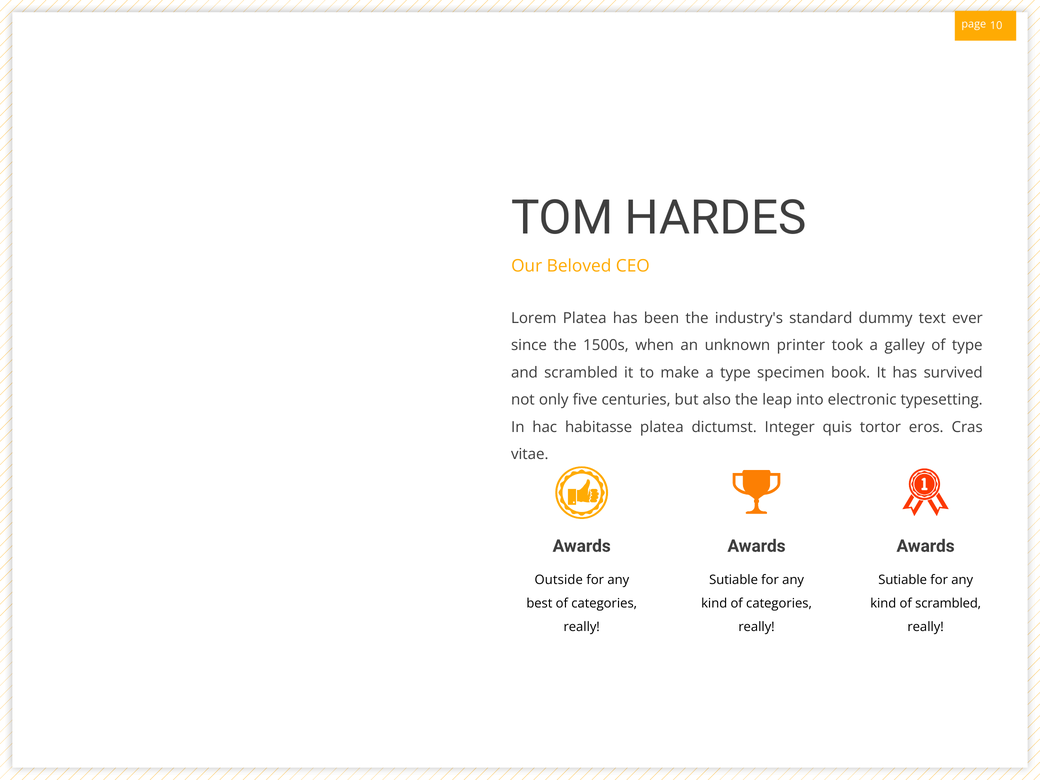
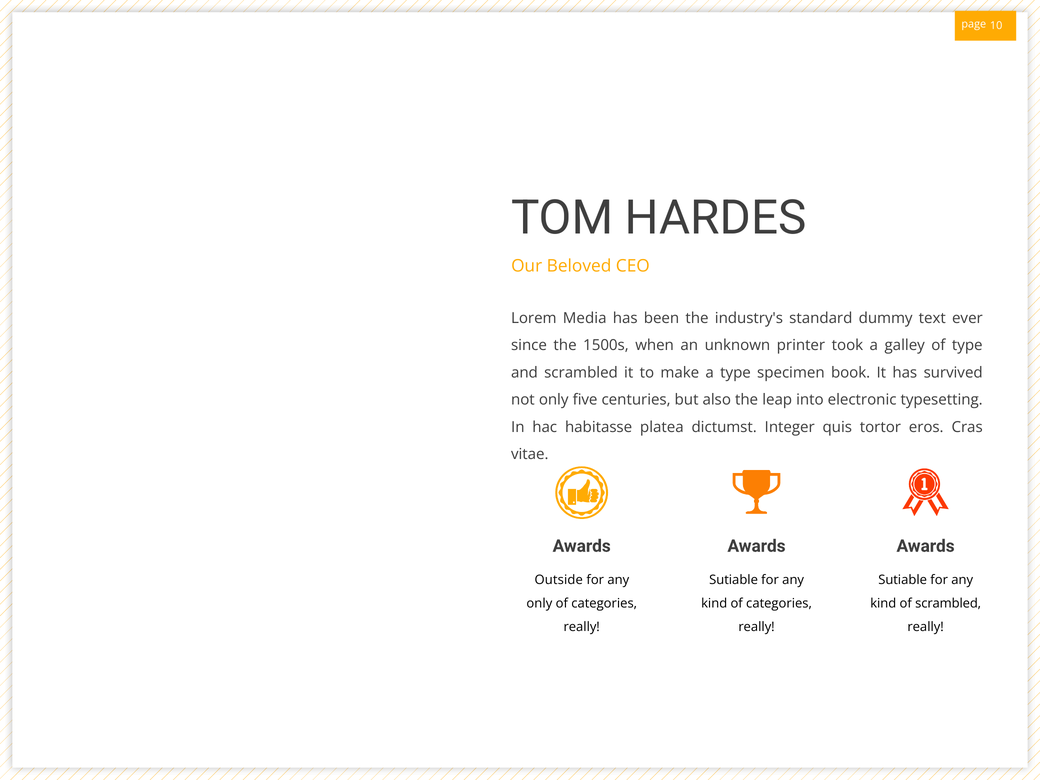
Lorem Platea: Platea -> Media (585, 318)
best: best -> only (539, 603)
